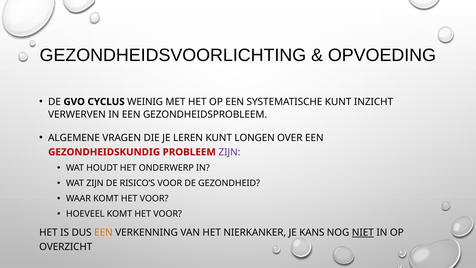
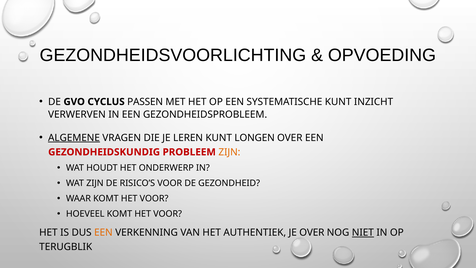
WEINIG: WEINIG -> PASSEN (145, 102)
ALGEMENE underline: none -> present (74, 138)
ZIJN colour: purple -> orange (229, 152)
NIERKANKER: NIERKANKER -> AUTHENTIEK (255, 232)
JE KANS: KANS -> OVER (312, 232)
OVERZICHT: OVERZICHT -> TERUGBLIK (66, 247)
